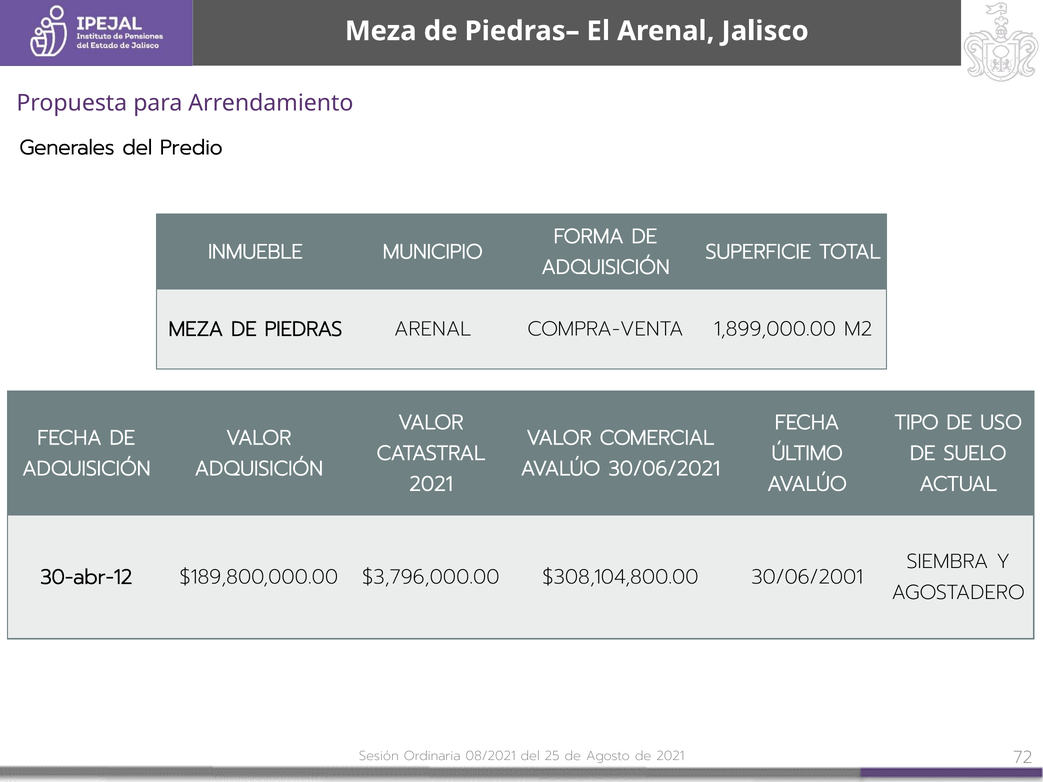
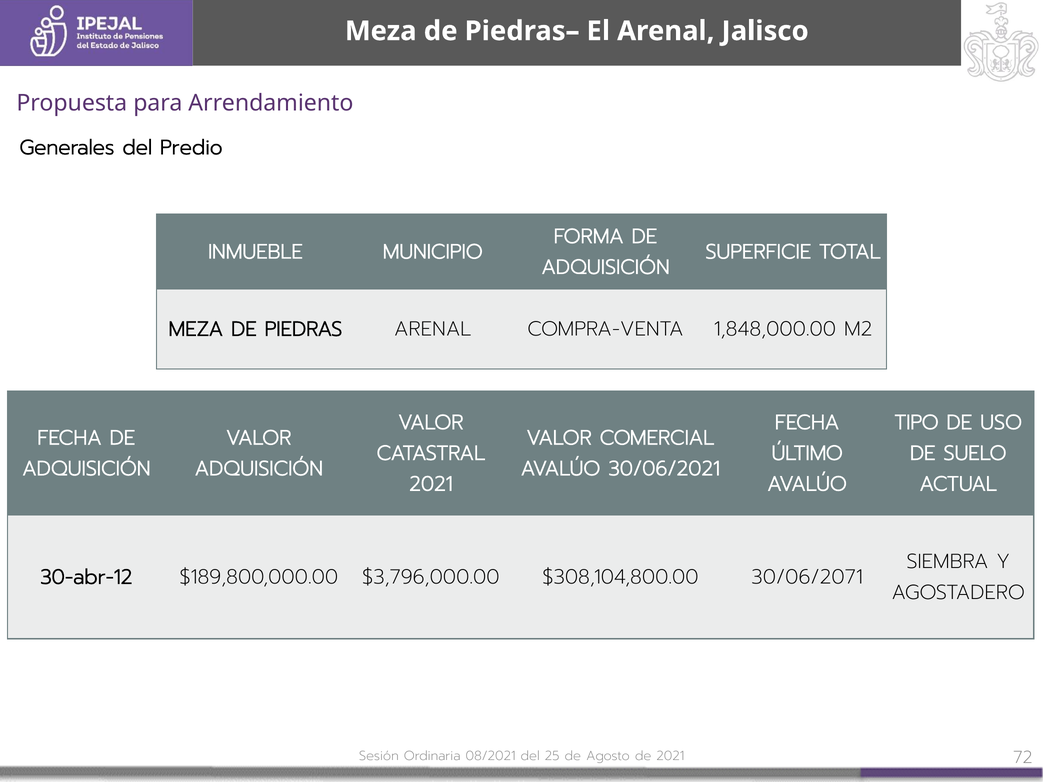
1,899,000.00: 1,899,000.00 -> 1,848,000.00 (775, 329)
30/06/2001: 30/06/2001 -> 30/06/2071 (807, 577)
